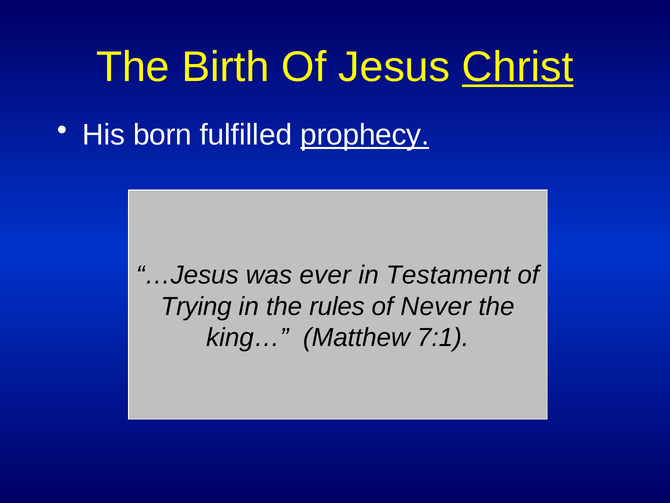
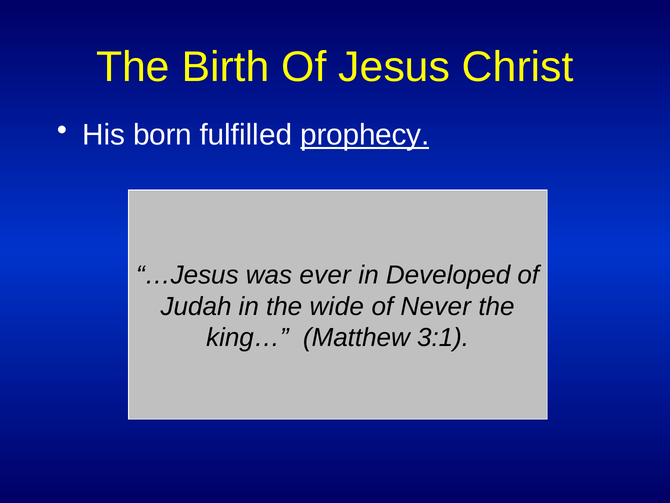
Christ underline: present -> none (518, 67)
Testament: Testament -> Developed (448, 275)
Trying: Trying -> Judah (196, 306)
rules: rules -> wide (337, 306)
7:1: 7:1 -> 3:1 (443, 337)
